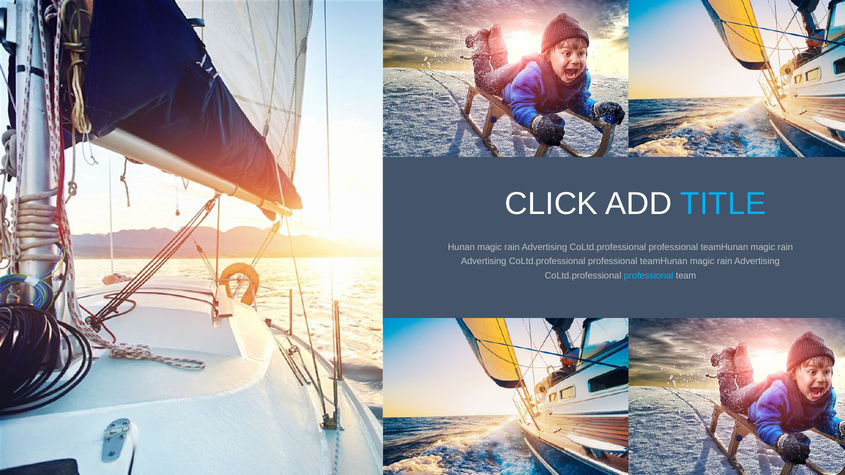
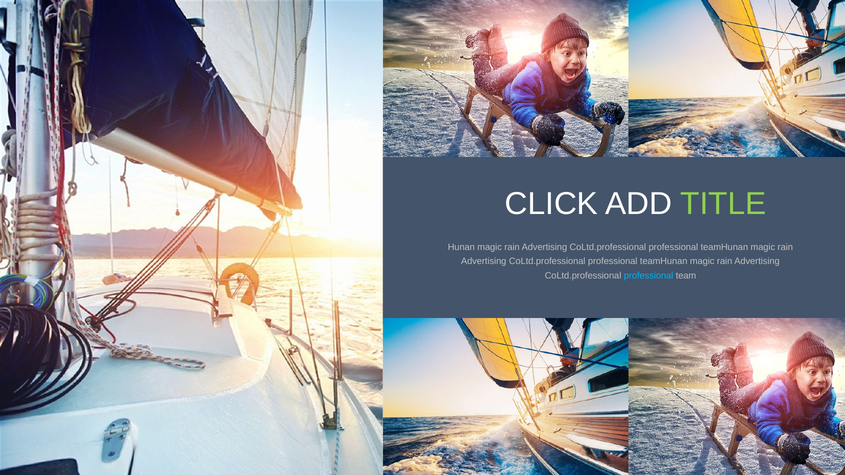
TITLE colour: light blue -> light green (723, 204)
